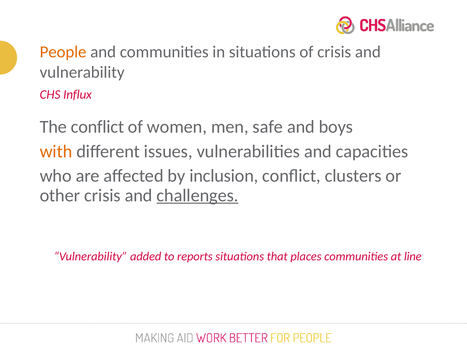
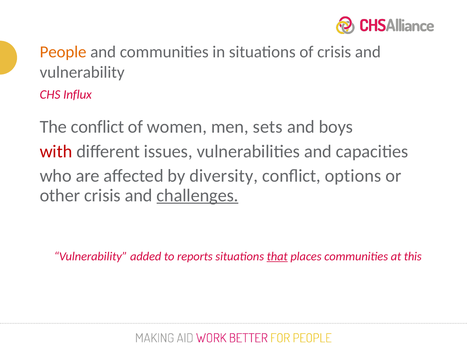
safe: safe -> sets (268, 127)
with colour: orange -> red (56, 151)
inclusion: inclusion -> diversity (224, 176)
clusters: clusters -> options (353, 176)
that underline: none -> present (277, 257)
line: line -> this (413, 257)
